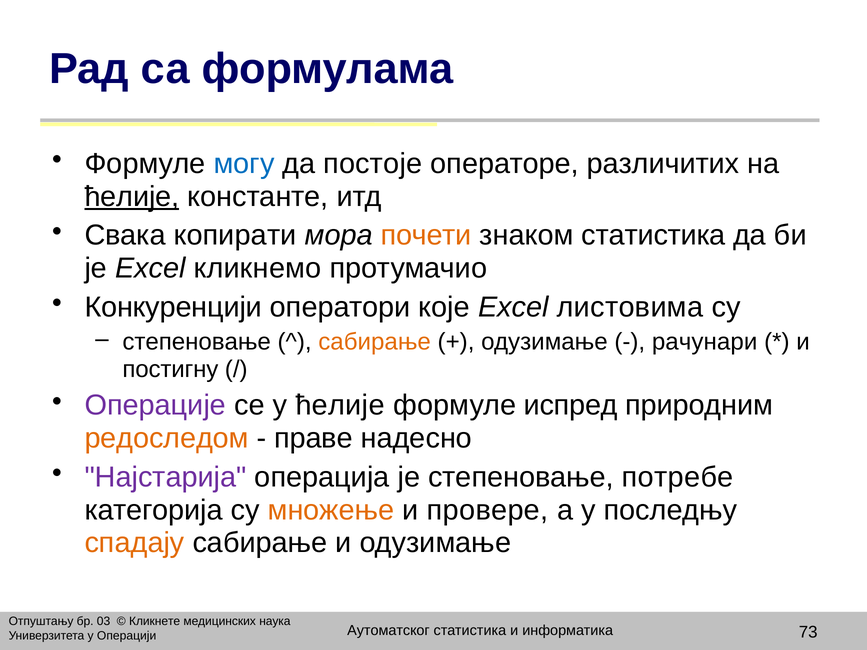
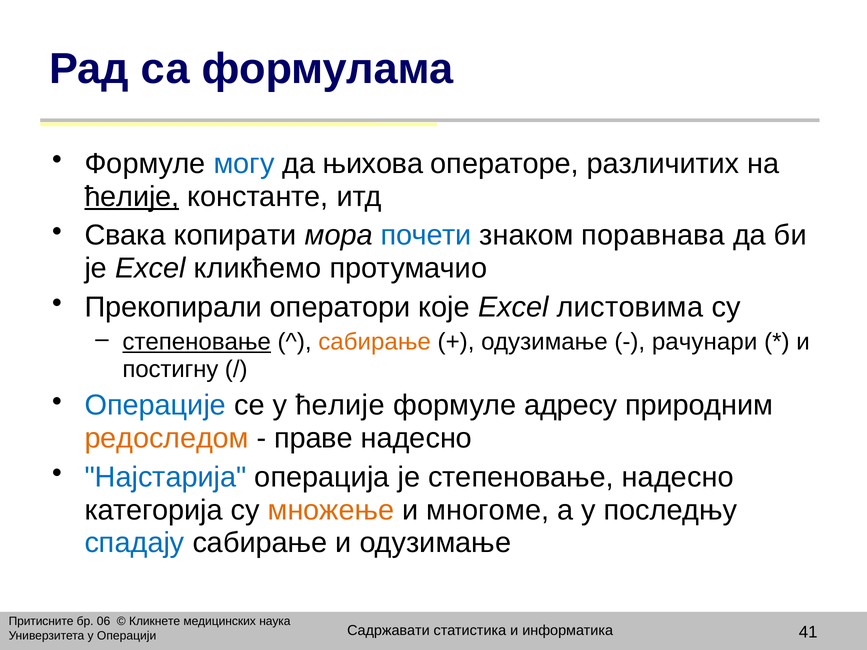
постоје: постоје -> њихова (373, 164)
почети colour: orange -> blue (426, 235)
знаком статистика: статистика -> поравнава (653, 235)
кликнемо: кликнемо -> кликћемо (258, 268)
Конкуренцији: Конкуренцији -> Прекопирали (173, 307)
степеновање underline: none -> present (197, 342)
Операције colour: purple -> blue (155, 406)
испред: испред -> адресу (571, 406)
Најстарија colour: purple -> blue (166, 477)
степеновање потребе: потребе -> надесно (678, 477)
провере: провере -> многоме (488, 510)
спадају colour: orange -> blue (134, 543)
Отпуштању: Отпуштању -> Притисните (41, 622)
03: 03 -> 06 (104, 622)
Аутоматског: Аутоматског -> Садржавати (388, 631)
73: 73 -> 41 (808, 632)
